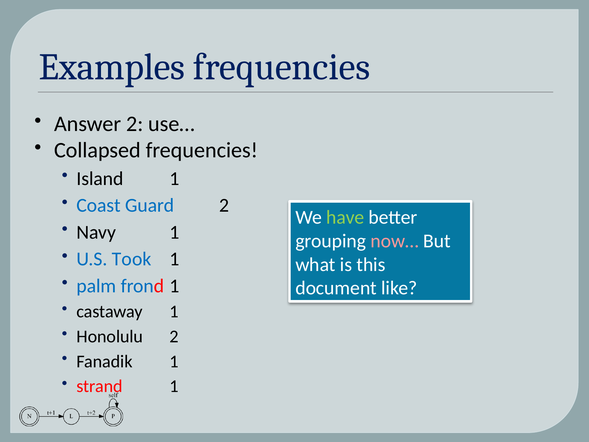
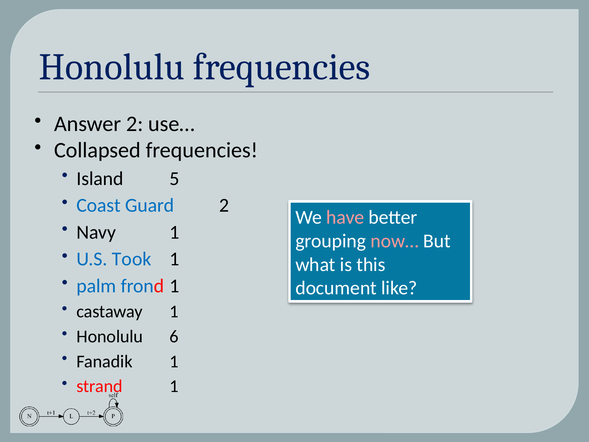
Examples: Examples -> Honolulu (112, 67)
Island 1: 1 -> 5 (174, 178)
have colour: light green -> pink (345, 217)
Honolulu 2: 2 -> 6 (174, 336)
